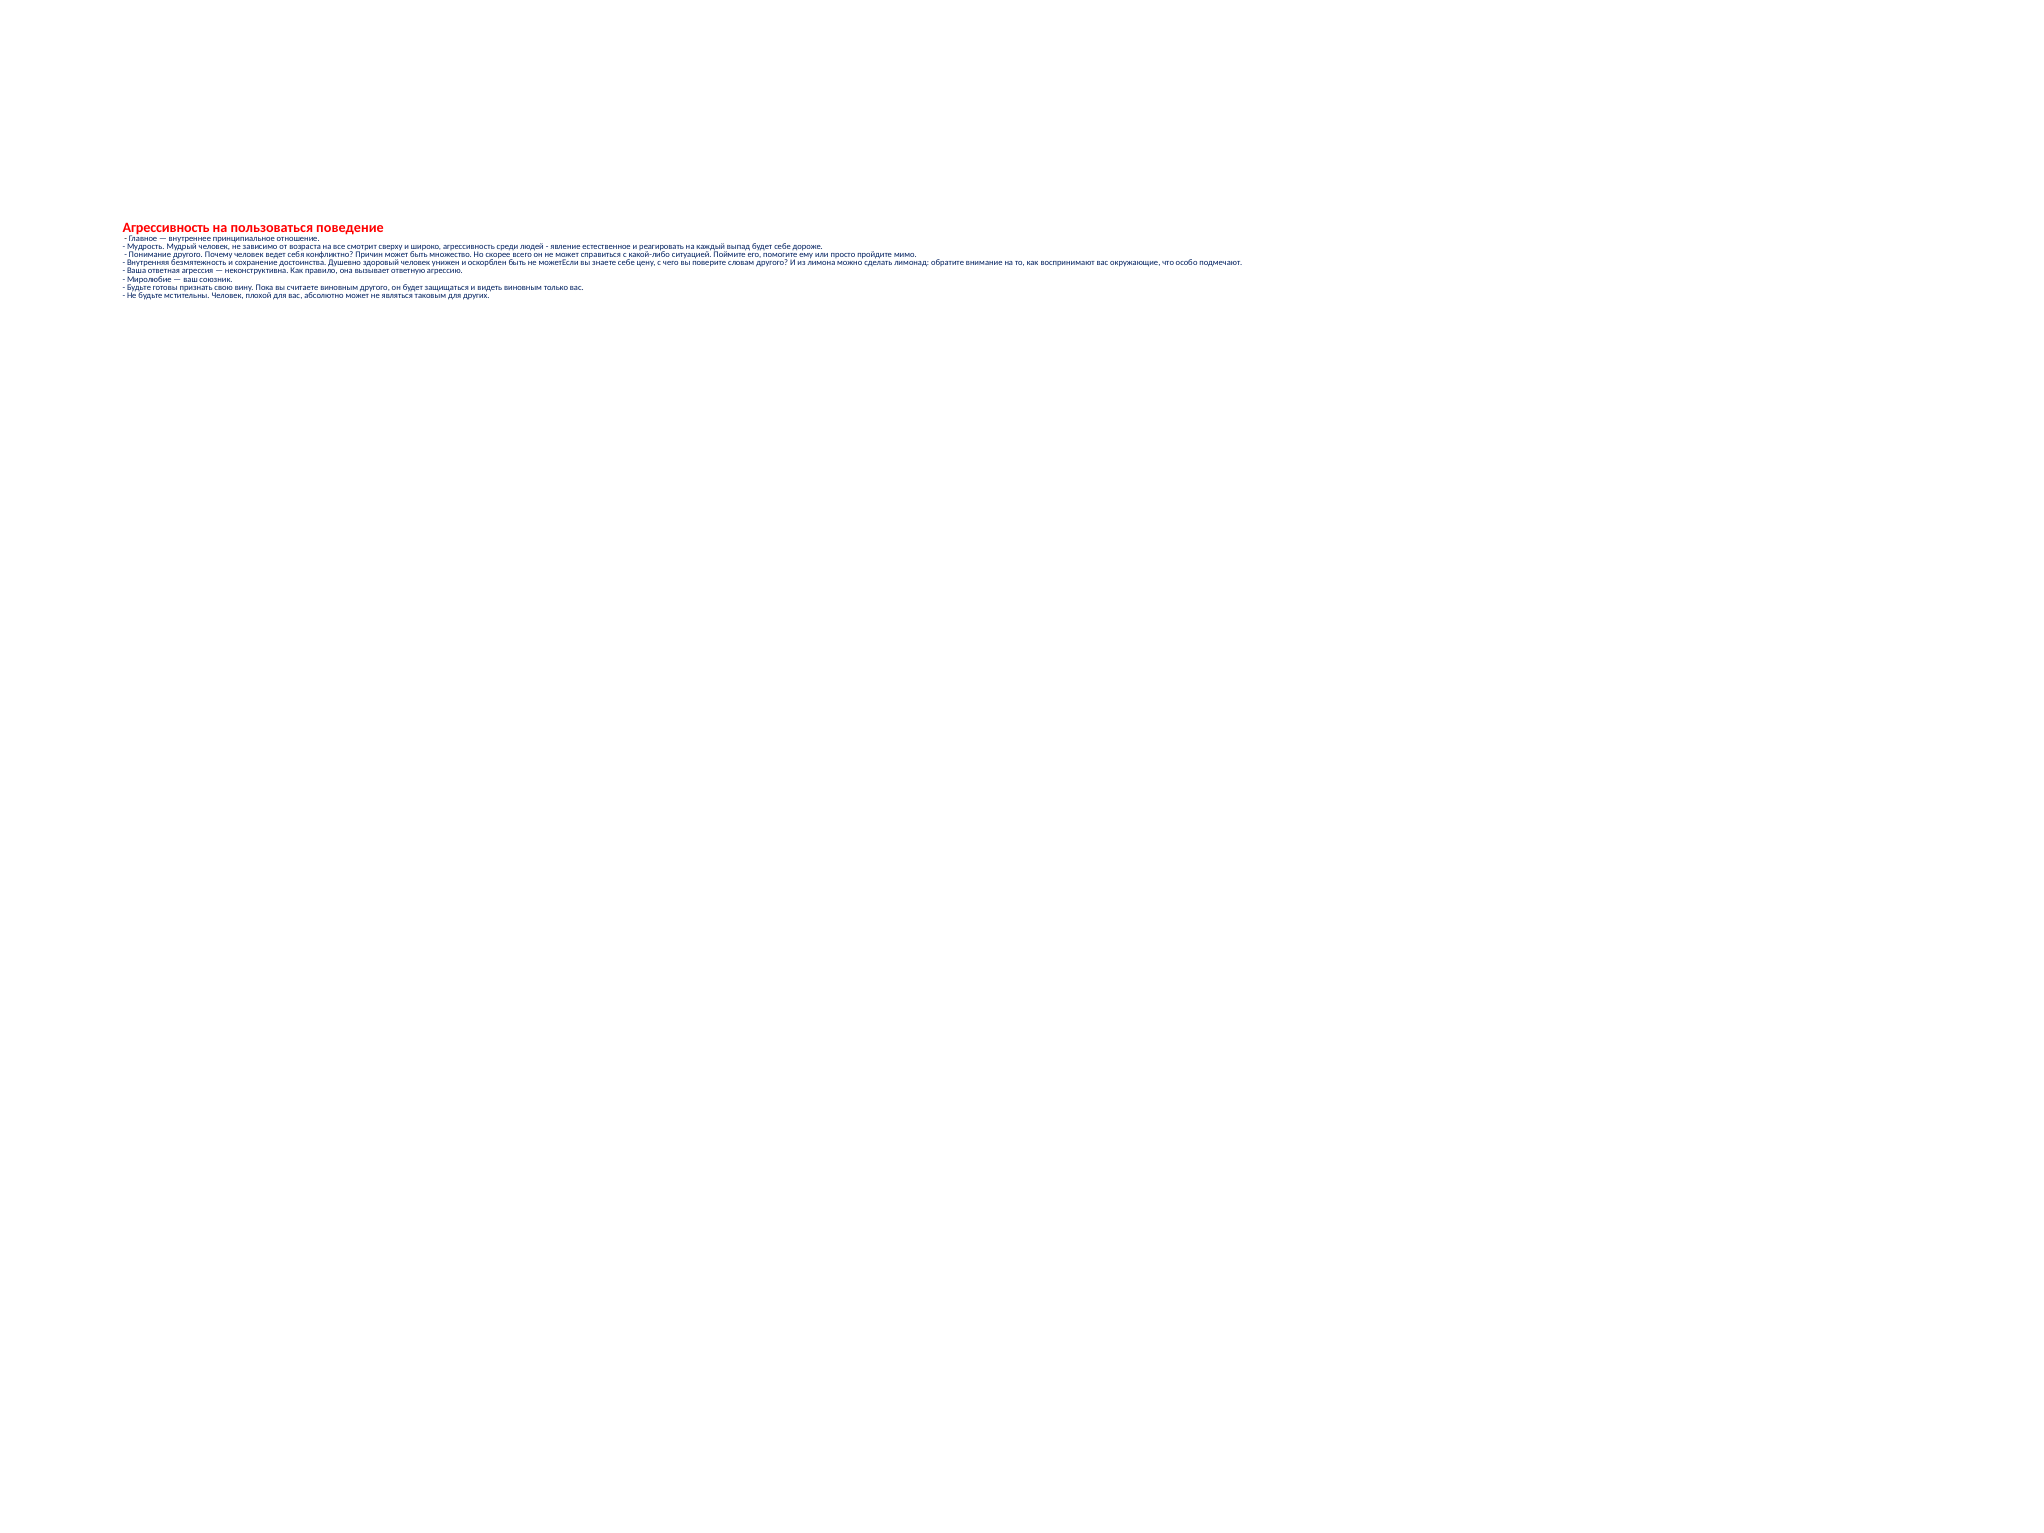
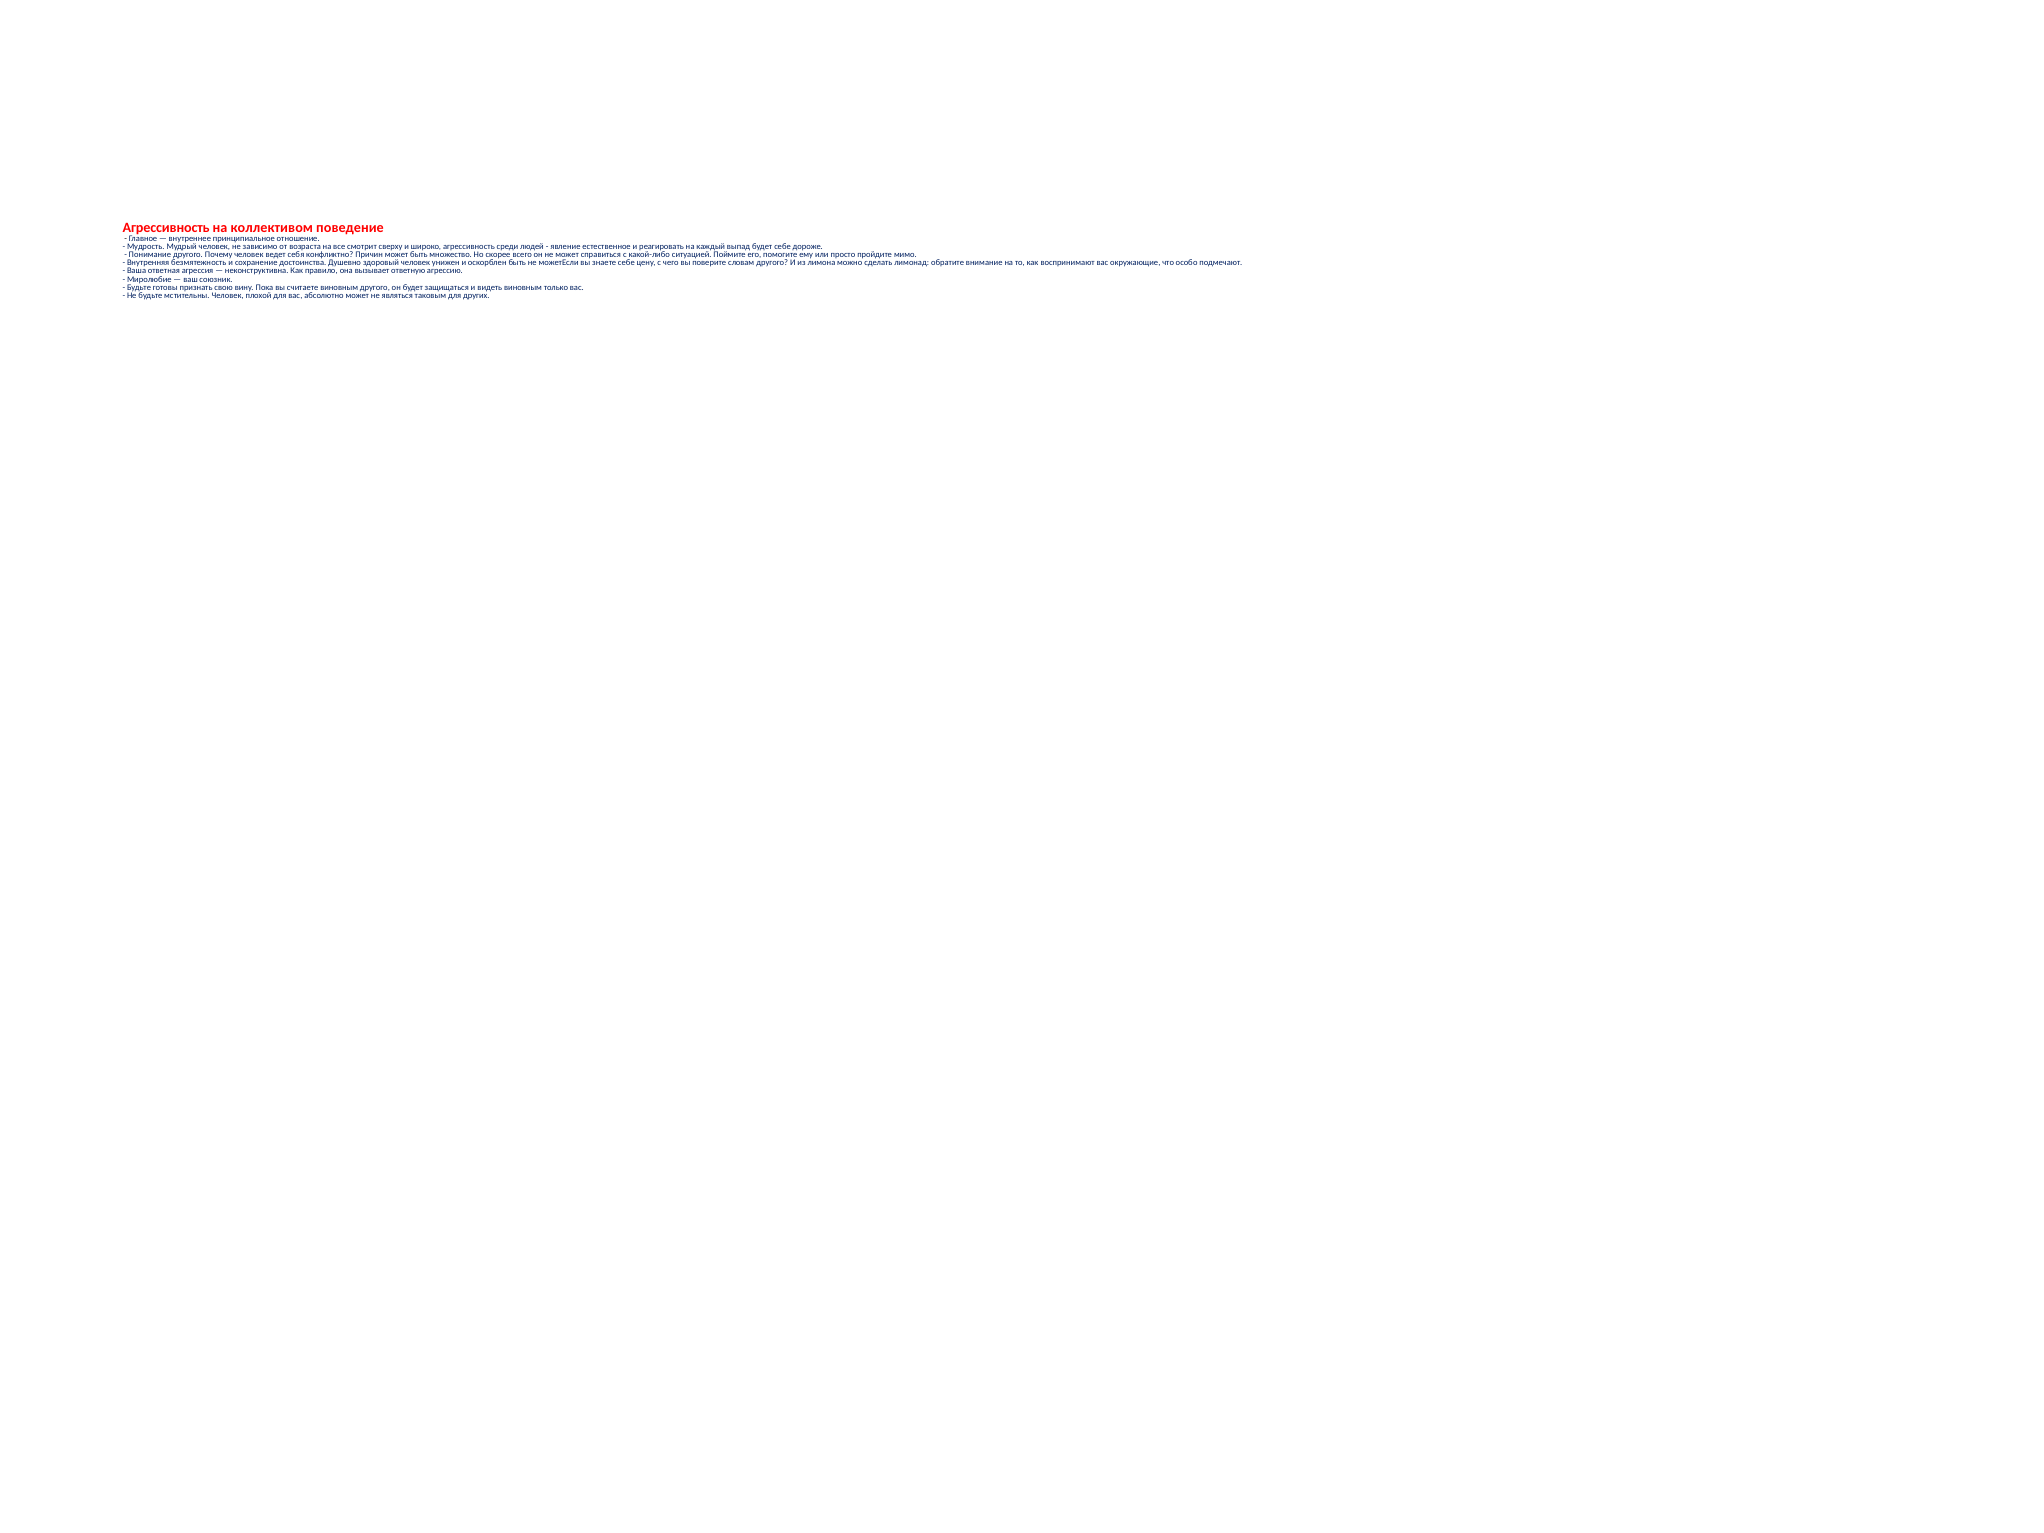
пользоваться: пользоваться -> коллективом (272, 228)
